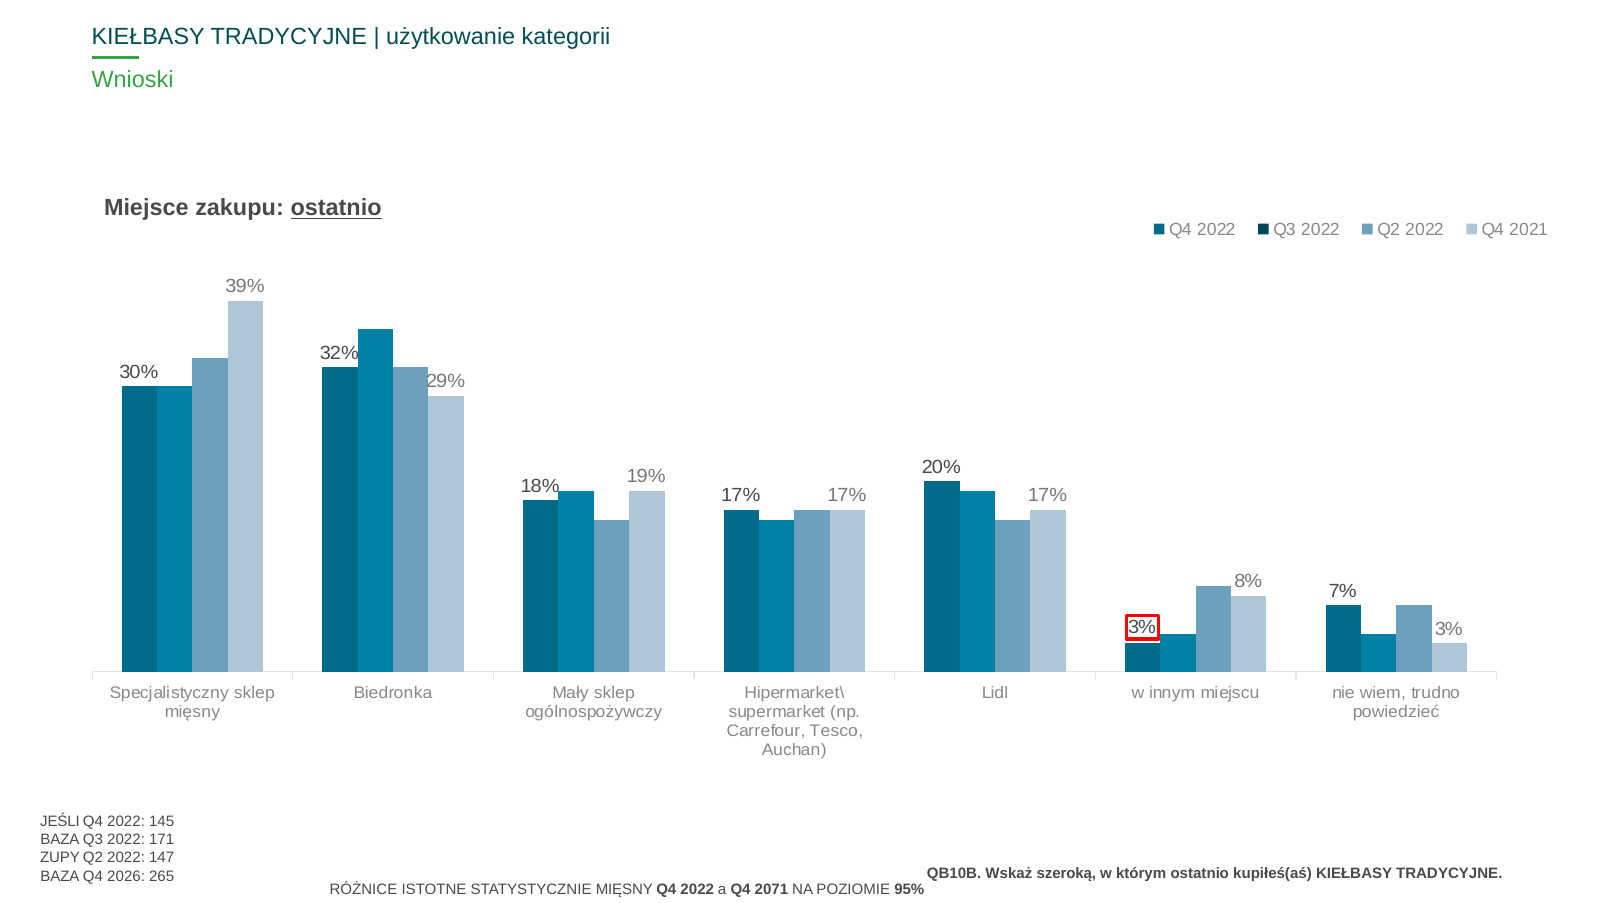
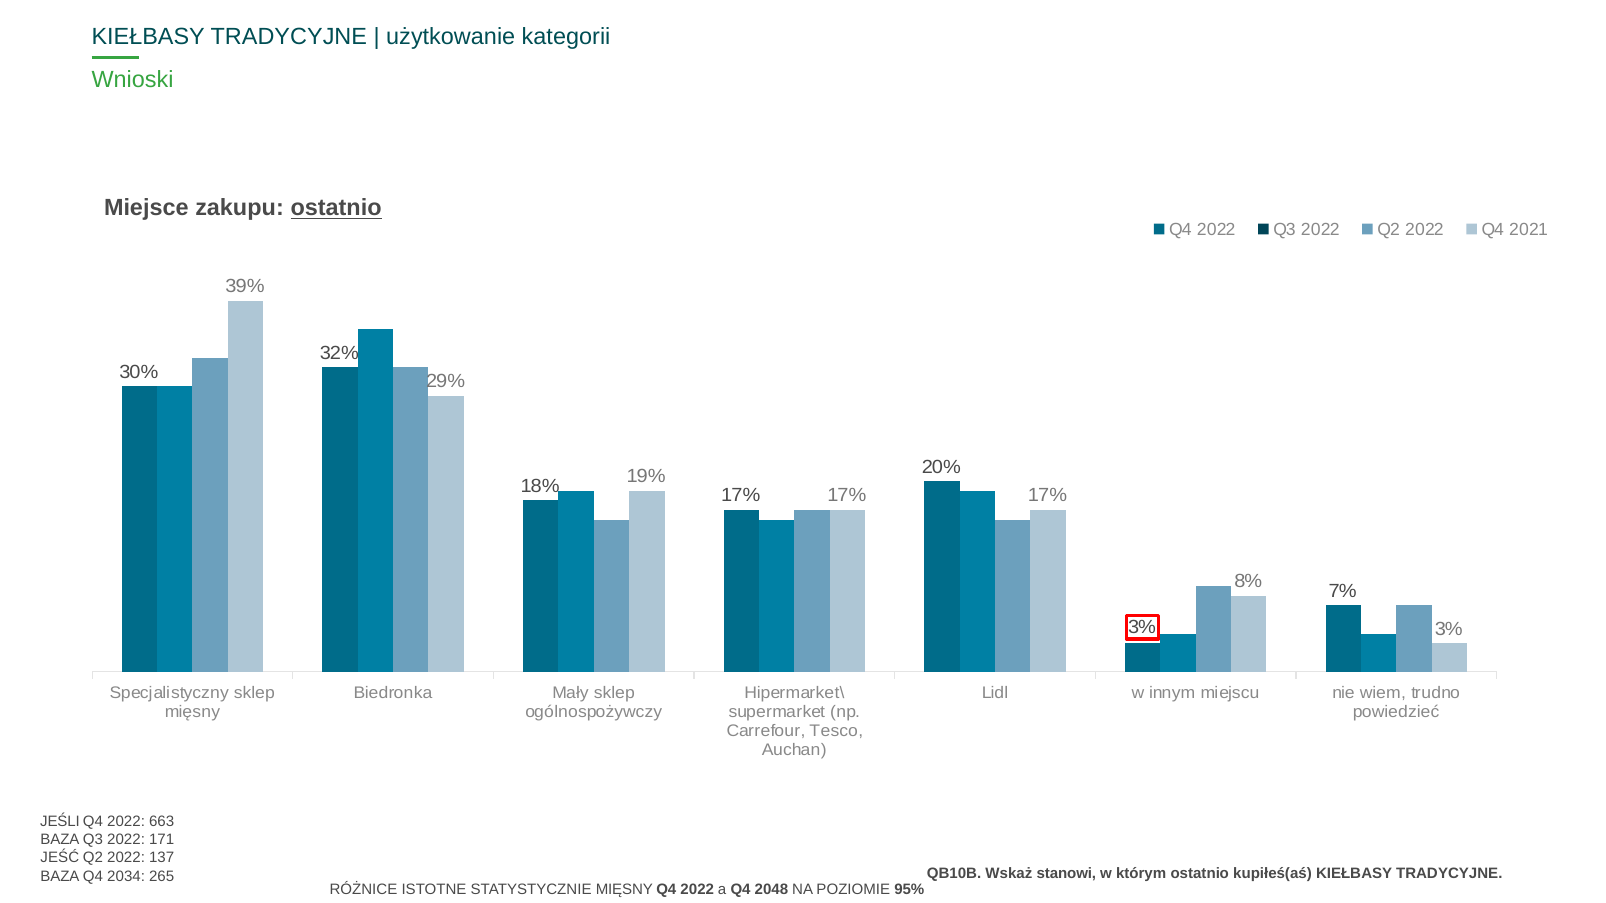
145: 145 -> 663 (162, 822)
ZUPY: ZUPY -> JEŚĆ (60, 858)
147: 147 -> 137 (162, 858)
szeroką: szeroką -> stanowi (1066, 874)
2026: 2026 -> 2034 (126, 876)
2071: 2071 -> 2048 (771, 890)
